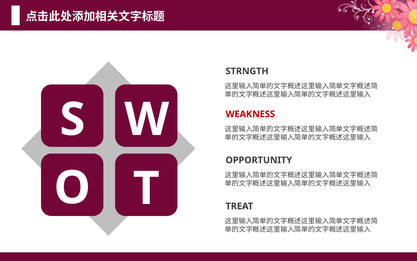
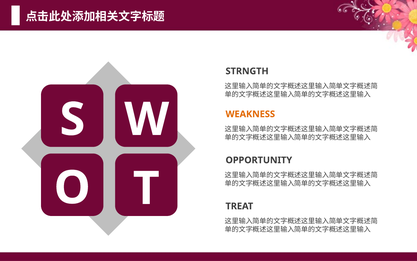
WEAKNESS colour: red -> orange (250, 114)
